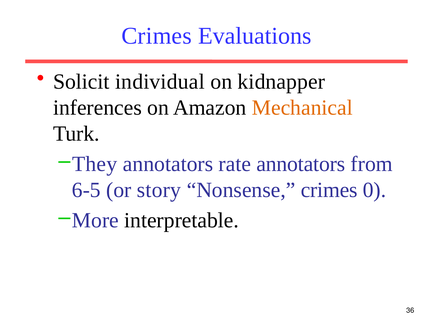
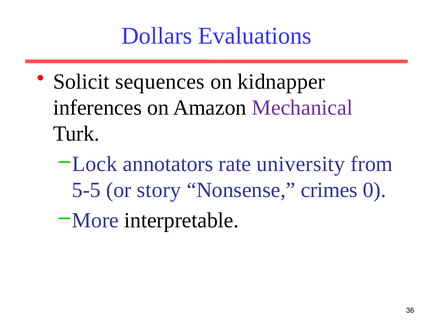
Crimes: Crimes -> Dollars (157, 36)
individual: individual -> sequences (160, 82)
Mechanical colour: orange -> purple (302, 108)
They: They -> Lock (95, 164)
rate annotators: annotators -> university (301, 164)
6-5: 6-5 -> 5-5 (86, 190)
